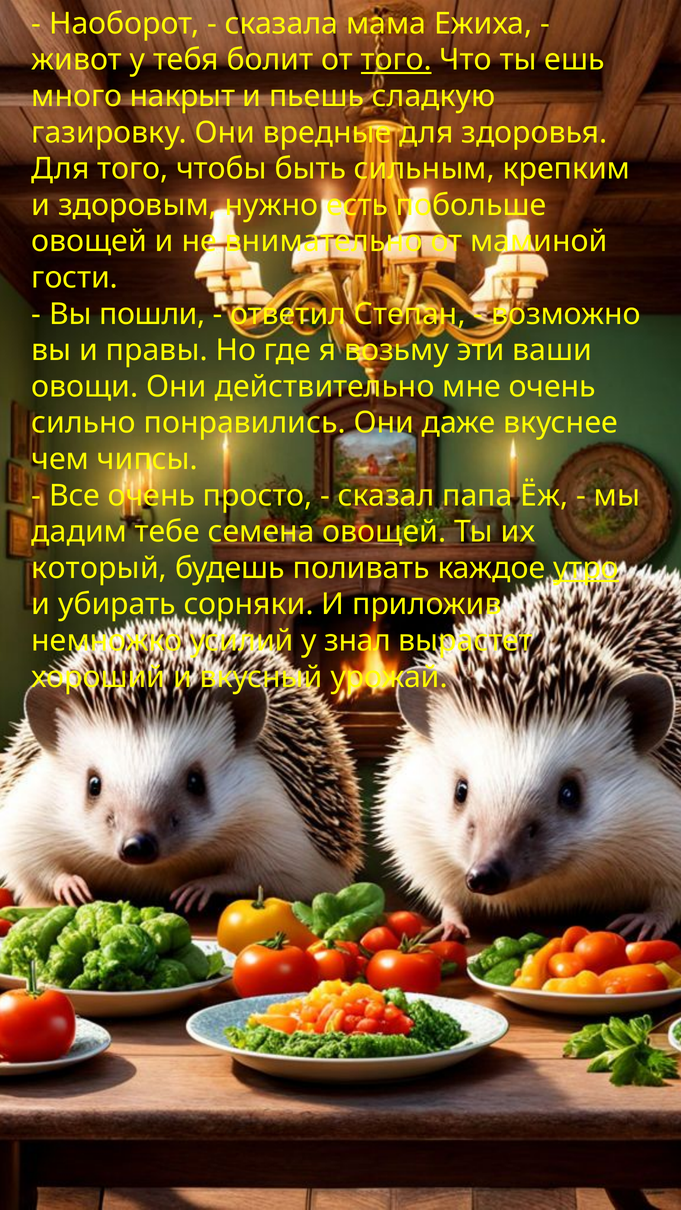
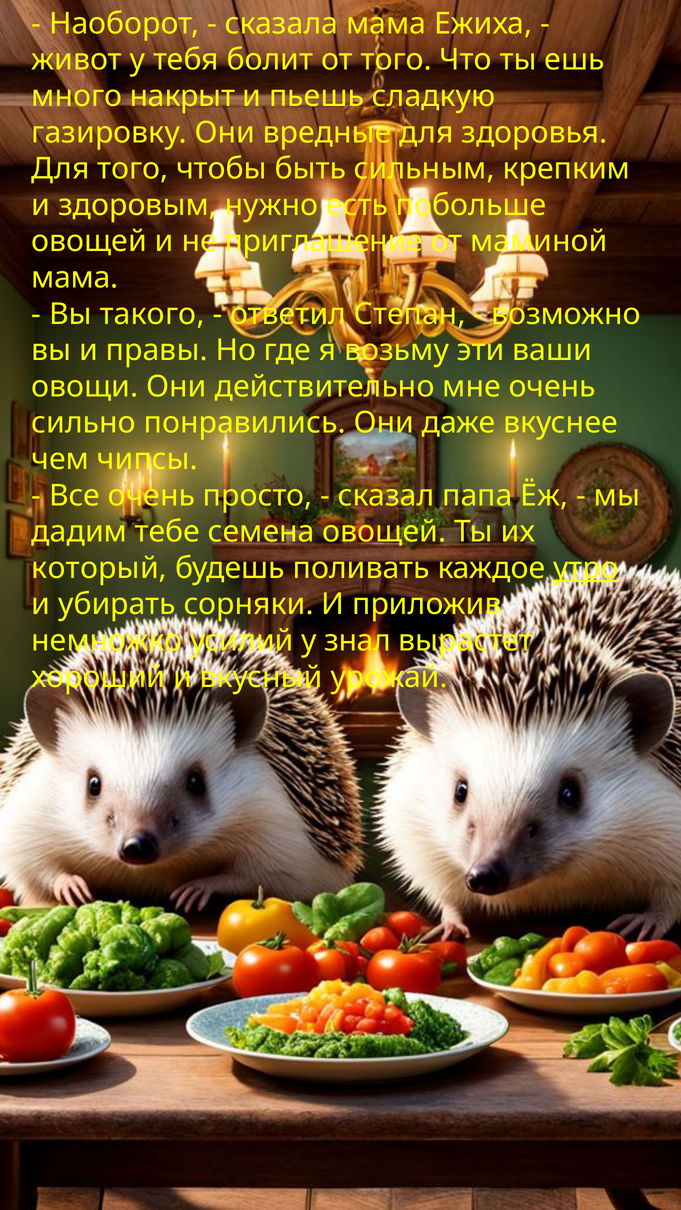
того underline: present -> none (396, 60)
внимательно: внимательно -> приглашение (324, 242)
гости: гости -> мама (75, 278)
пошли: пошли -> такого (152, 314)
